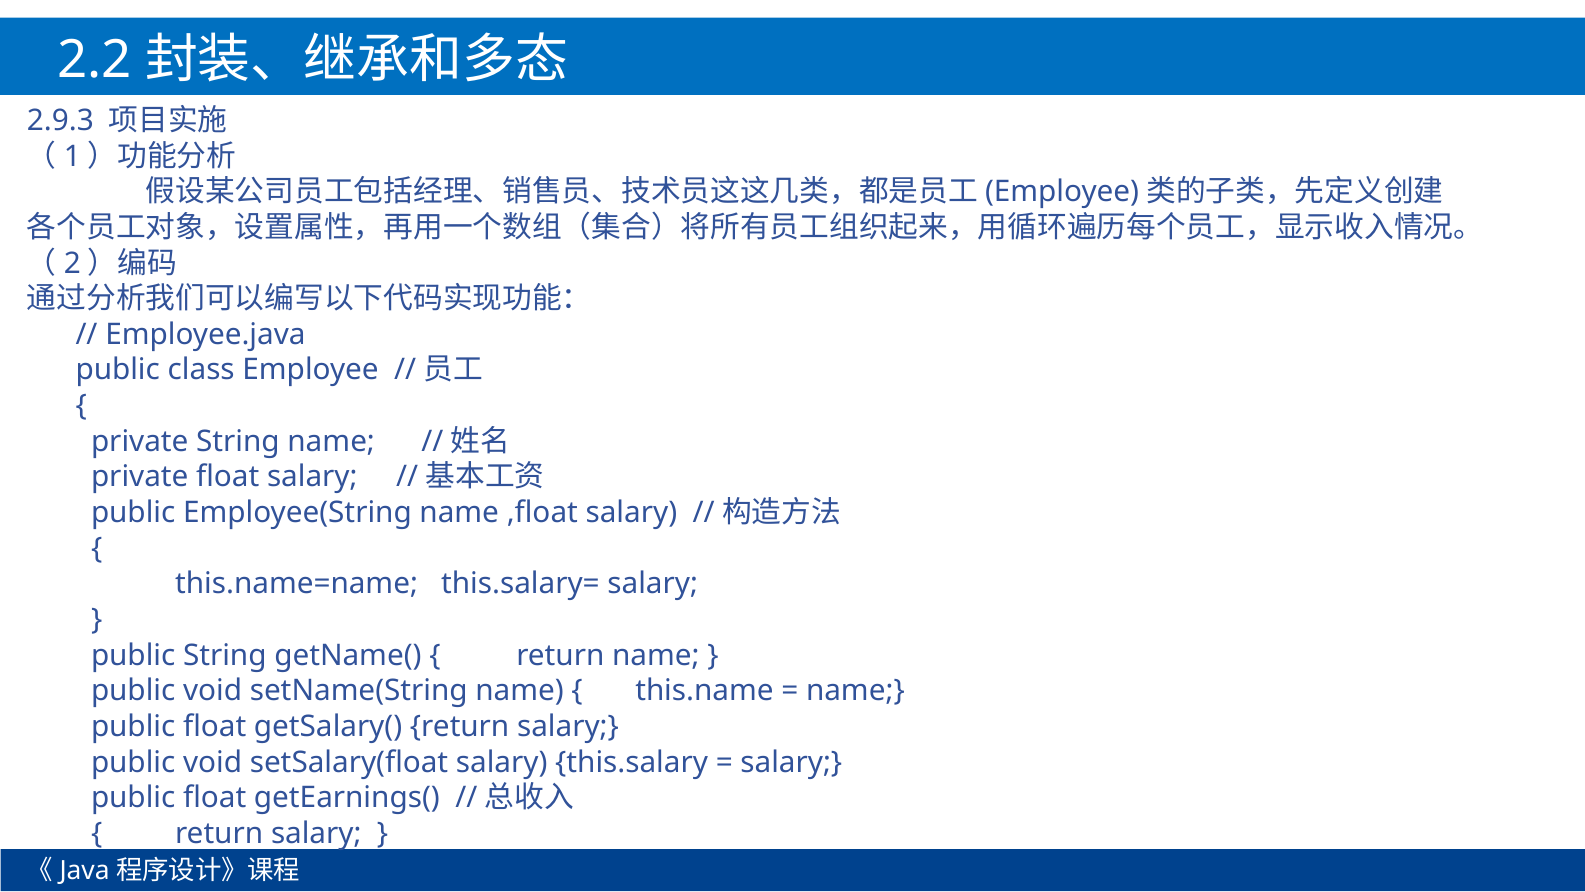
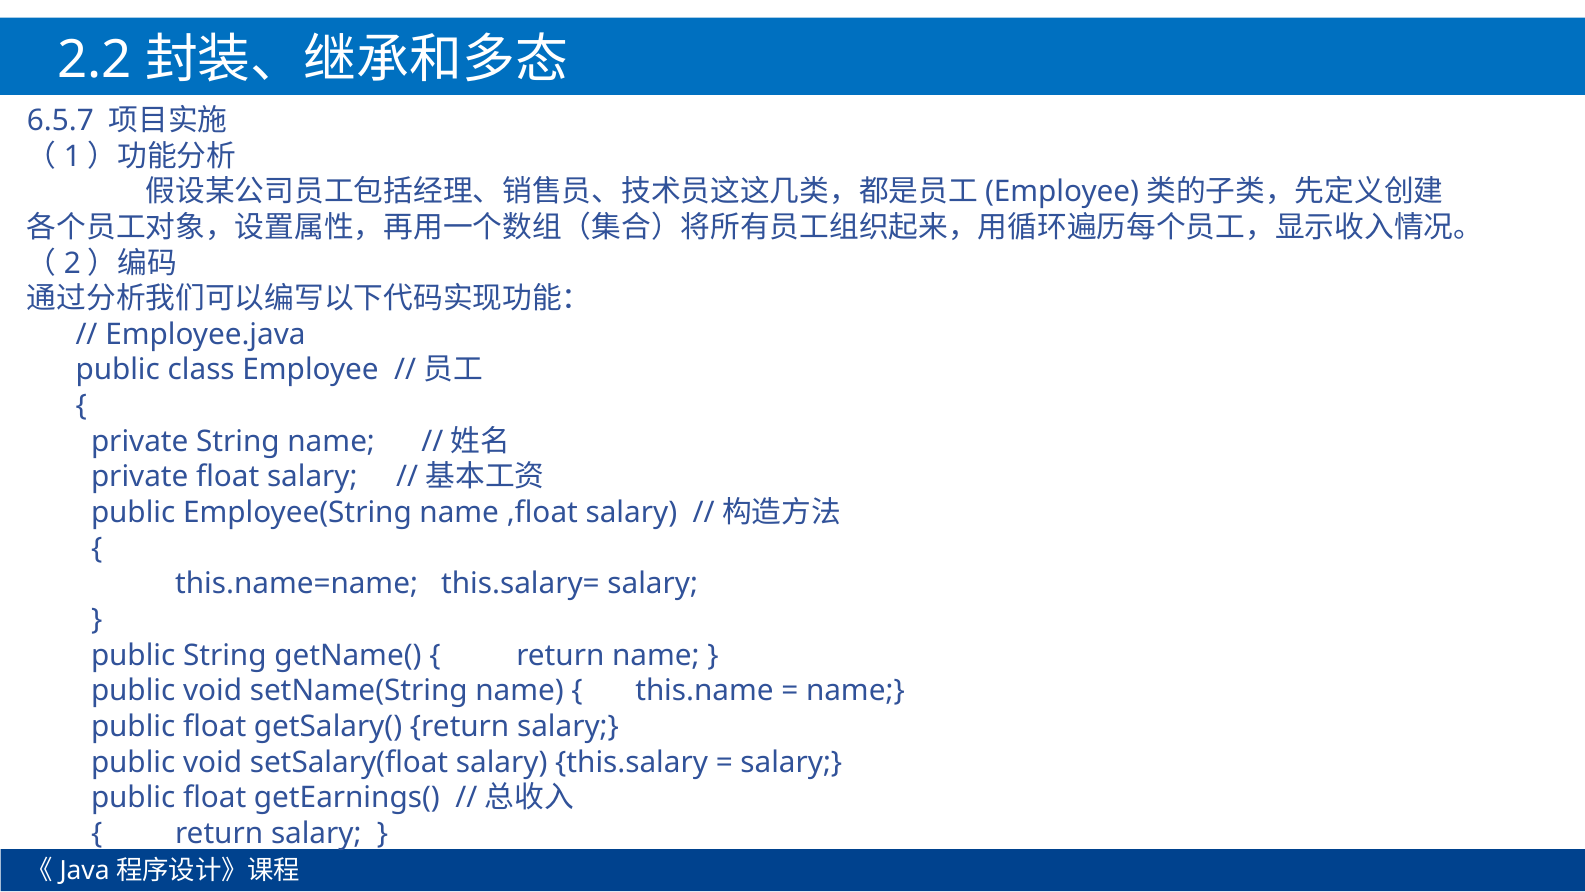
2.9.3: 2.9.3 -> 6.5.7 (60, 121)
